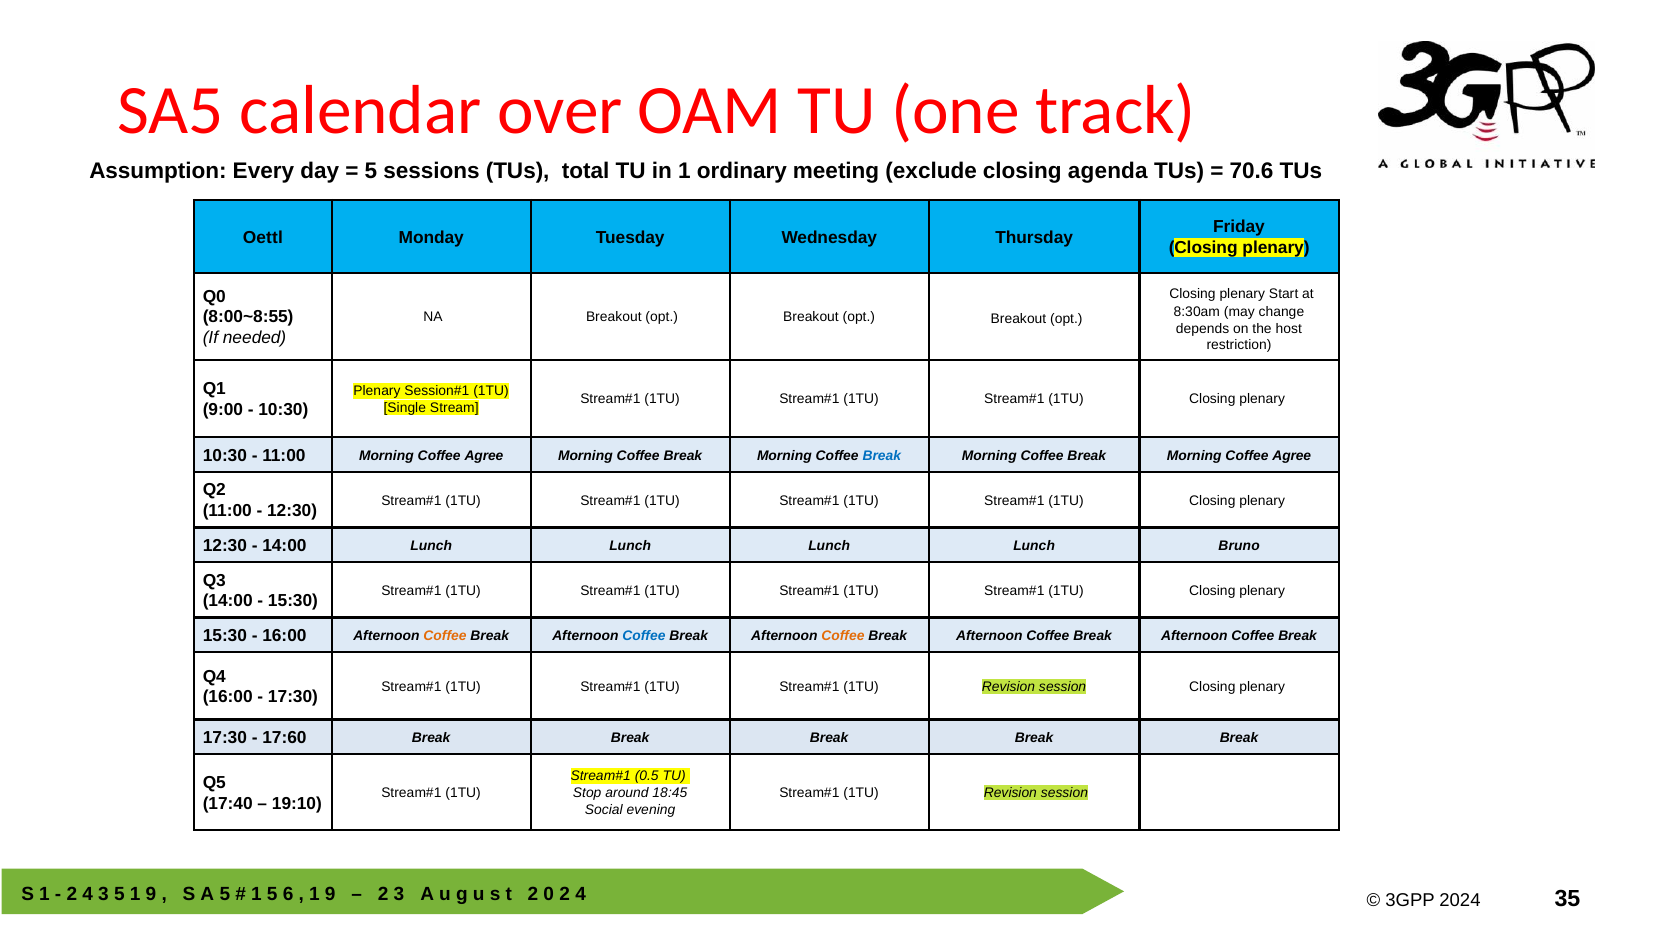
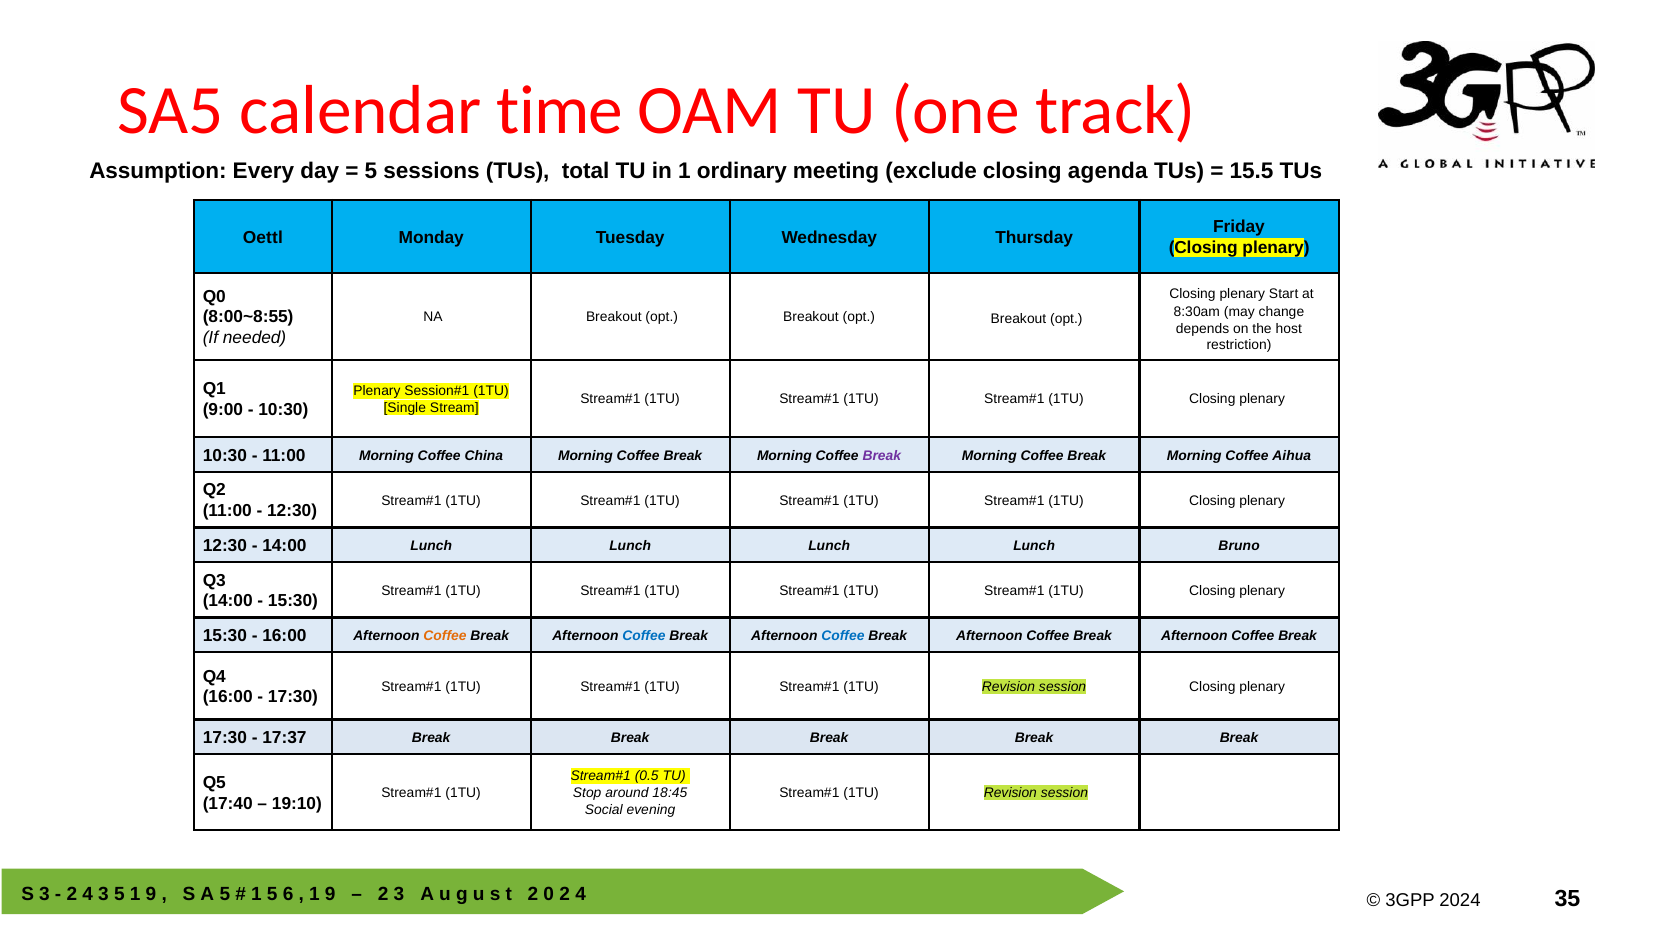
over: over -> time (560, 111)
70.6: 70.6 -> 15.5 (1252, 171)
11:00 Morning Coffee Agree: Agree -> China (484, 456)
Break colour: blue -> purple (882, 456)
Break Morning Coffee Agree: Agree -> Aihua (1292, 456)
Coffee colour: orange -> blue (843, 636)
17:60: 17:60 -> 17:37 (284, 738)
1: 1 -> 3 (44, 894)
